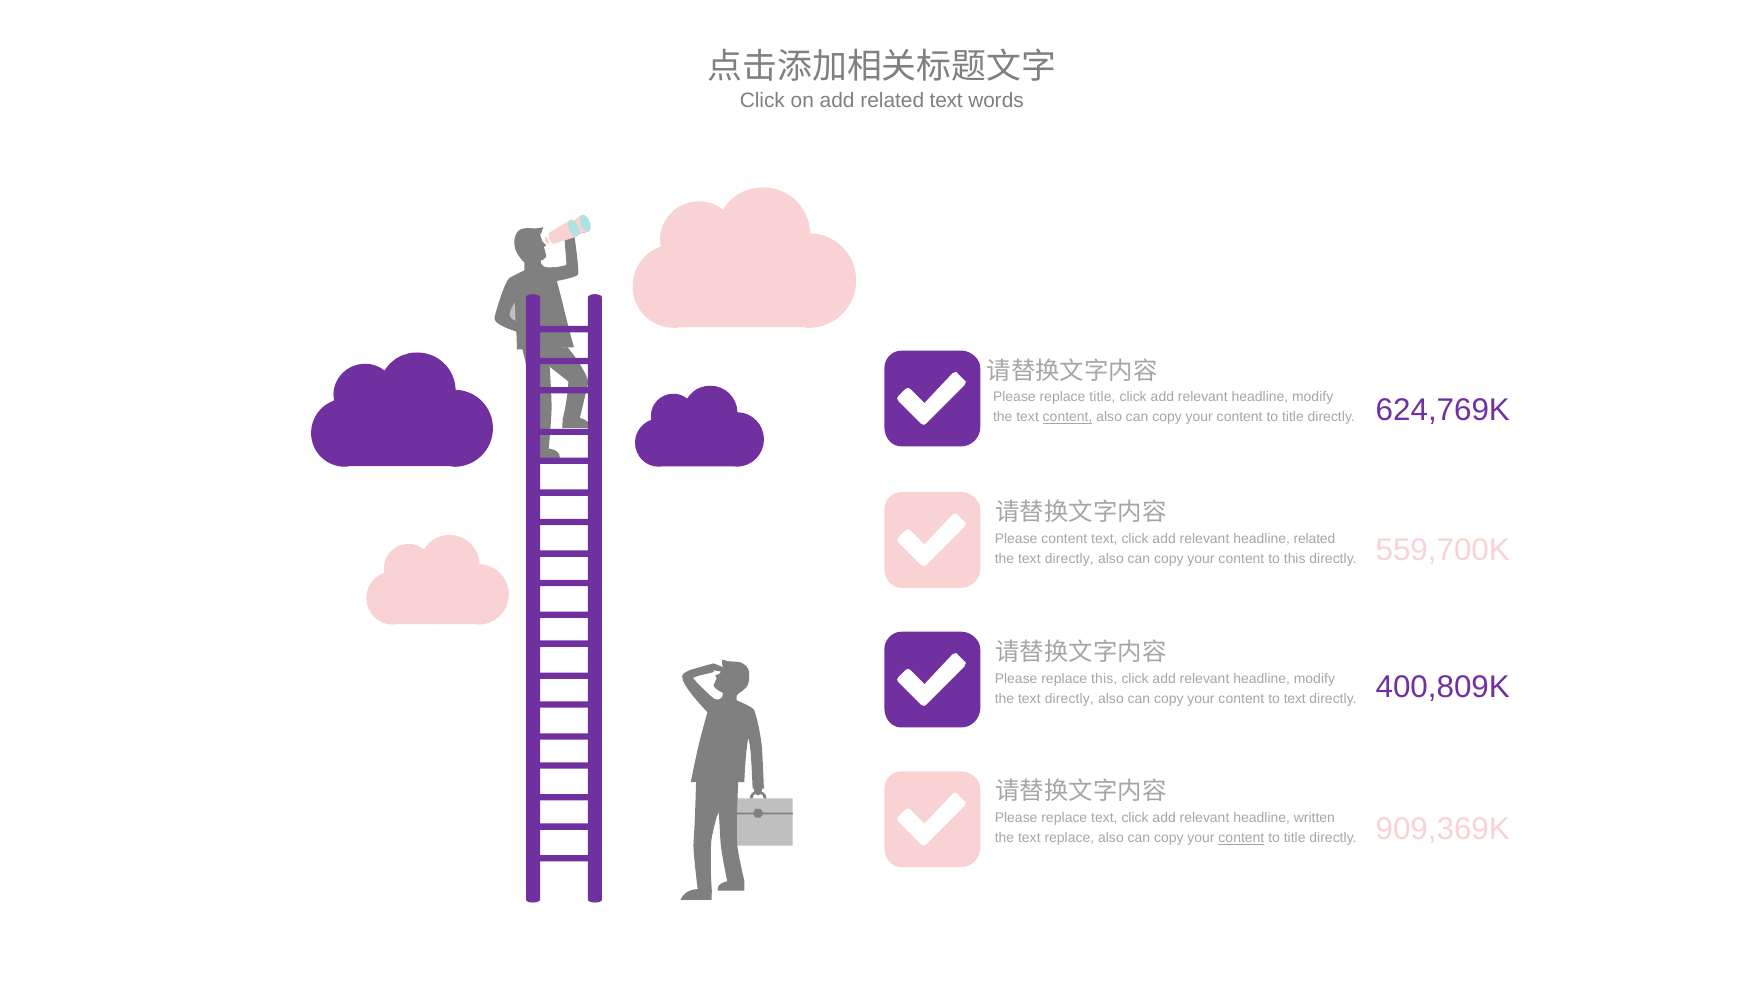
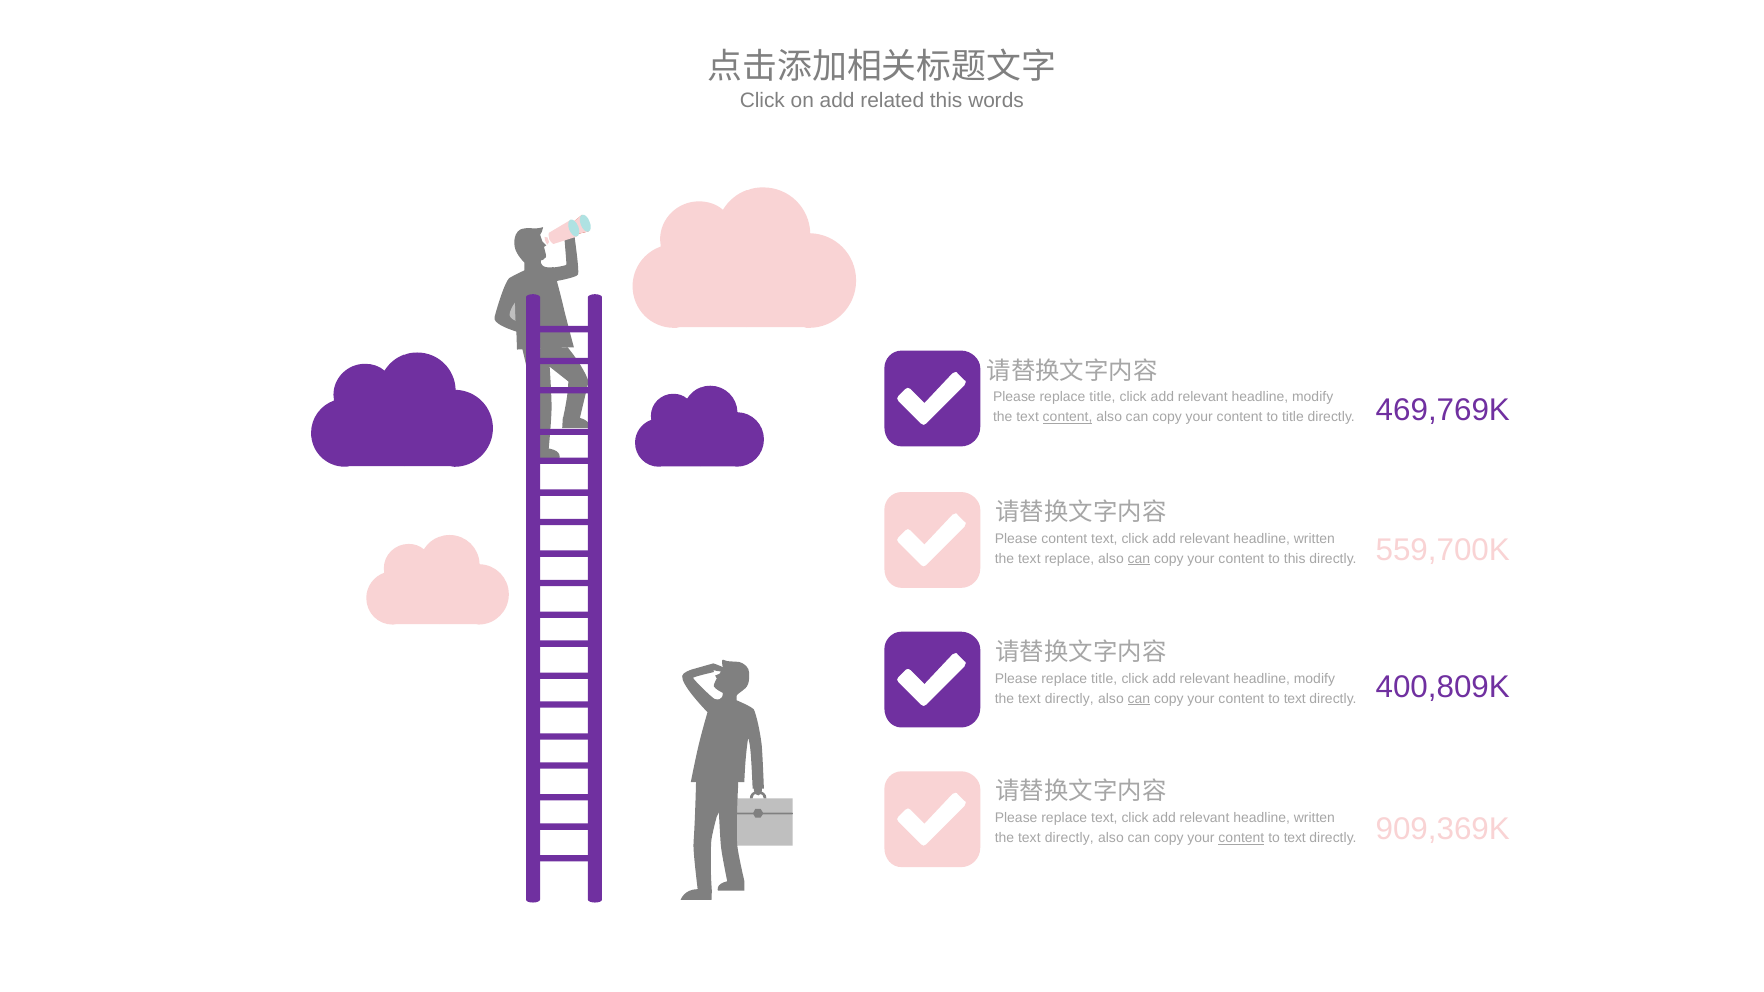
related text: text -> this (946, 101)
624,769K: 624,769K -> 469,769K (1443, 410)
related: related -> written (1314, 539)
directly: directly -> replace (1069, 559)
can underline: none -> present (1139, 559)
this: this -> title (1104, 679)
can underline: none -> present (1139, 699)
replace: replace -> directly (1069, 838)
title: title -> text (1295, 838)
